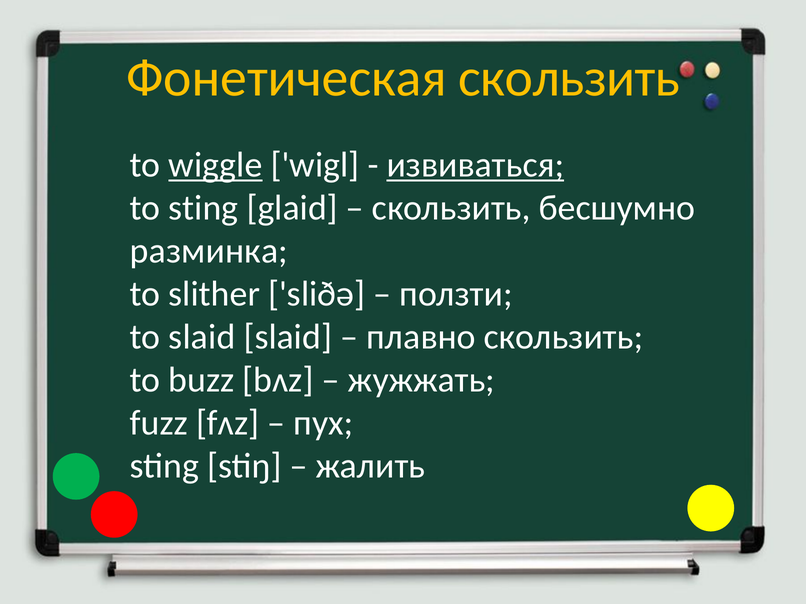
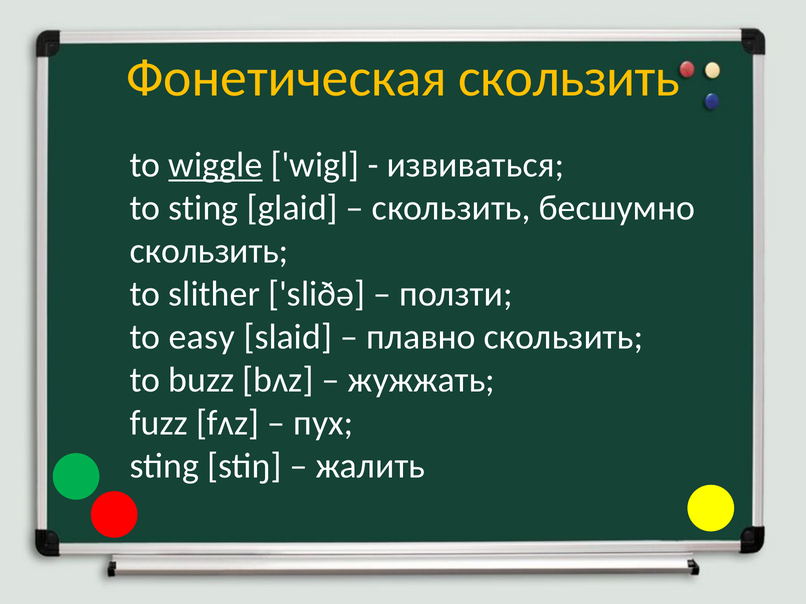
извиваться underline: present -> none (475, 165)
разминка: разминка -> скользить (209, 251)
to slaid: slaid -> easy (202, 337)
